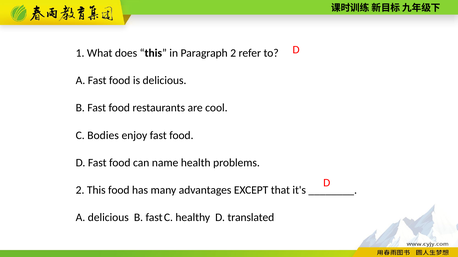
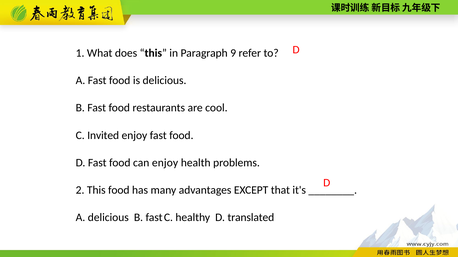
Paragraph 2: 2 -> 9 (233, 53)
Bodies: Bodies -> Invited (103, 136)
can name: name -> enjoy (165, 163)
